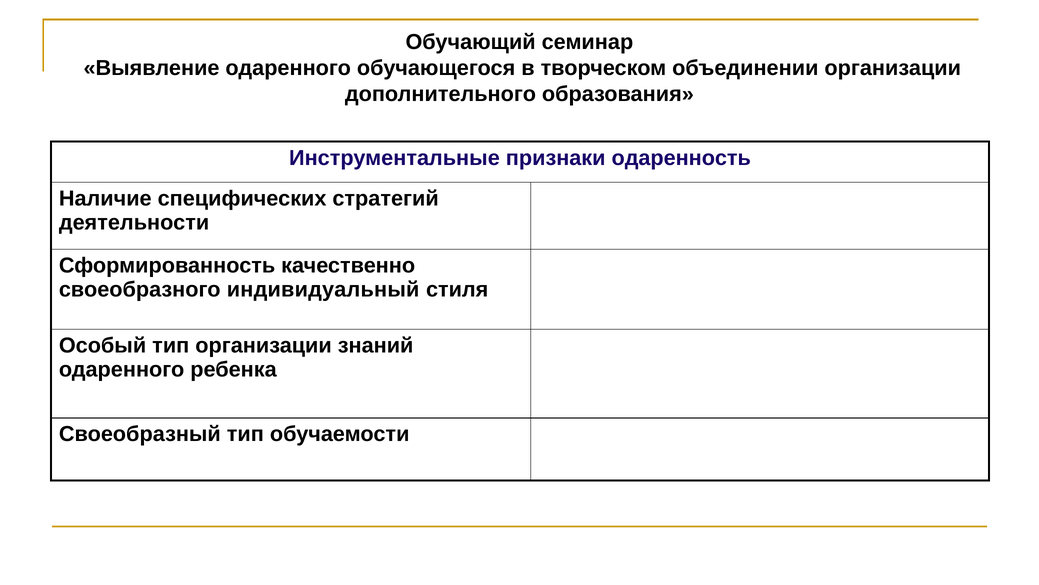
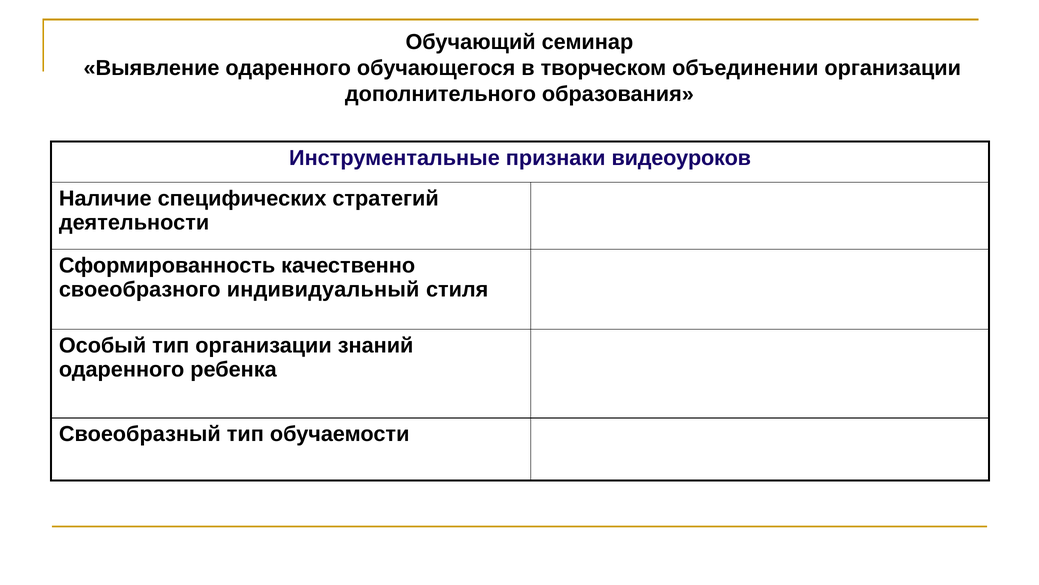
одаренность: одаренность -> видеоуроков (681, 158)
